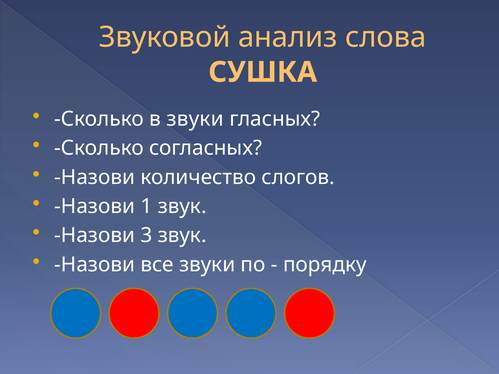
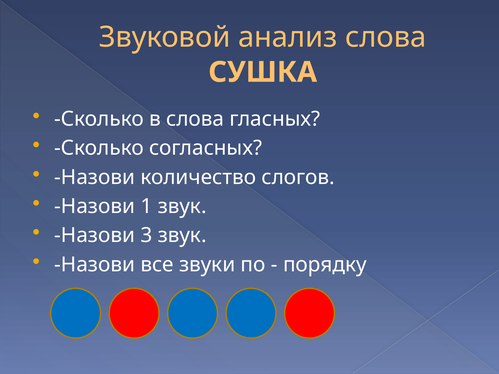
в звуки: звуки -> слова (195, 119)
